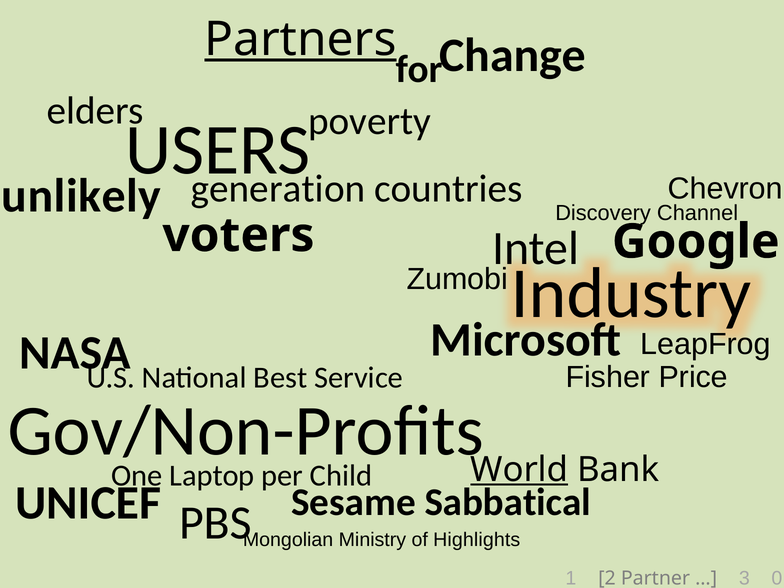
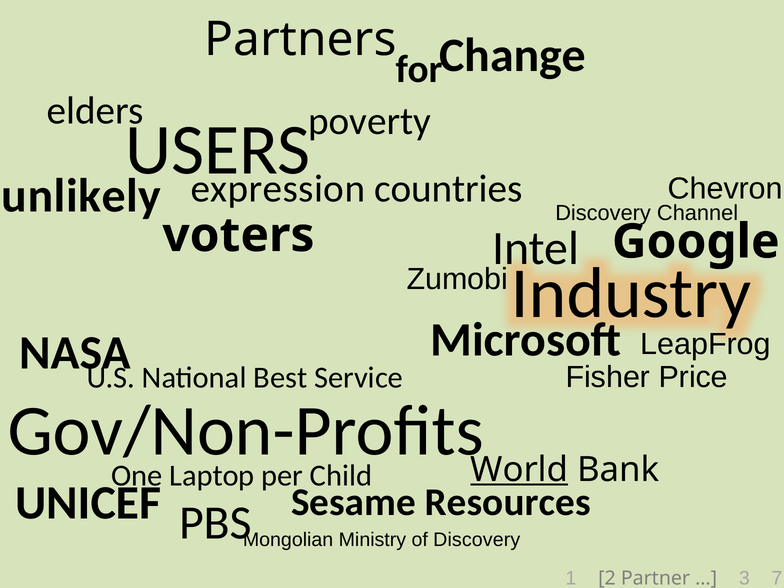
Partners underline: present -> none (300, 39)
generation: generation -> expression (278, 189)
Sabbatical: Sabbatical -> Resources (508, 503)
of Highlights: Highlights -> Discovery (477, 540)
0: 0 -> 7 (777, 578)
